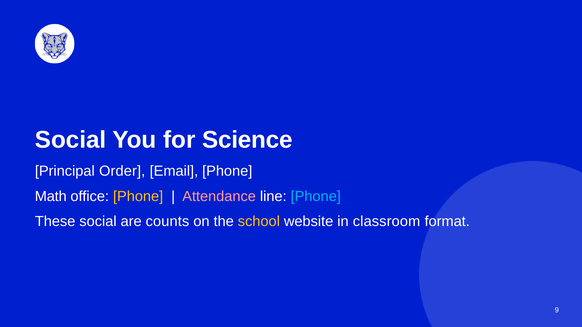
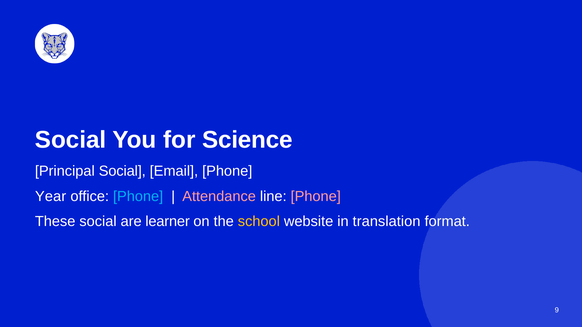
Principal Order: Order -> Social (122, 171)
Math: Math -> Year (51, 197)
Phone colour: yellow -> light blue (138, 197)
Phone colour: light blue -> pink (316, 197)
counts: counts -> learner (168, 222)
classroom: classroom -> translation (387, 222)
